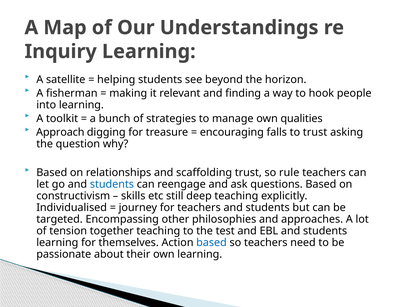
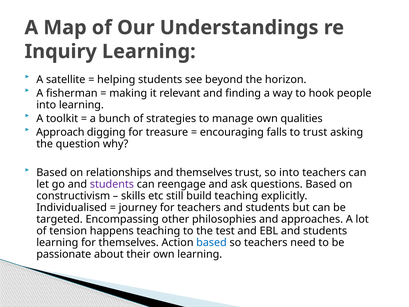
and scaffolding: scaffolding -> themselves (204, 173)
so rule: rule -> into (289, 173)
students colour: blue -> purple (112, 184)
deep: deep -> build (199, 196)
together: together -> happens (112, 231)
